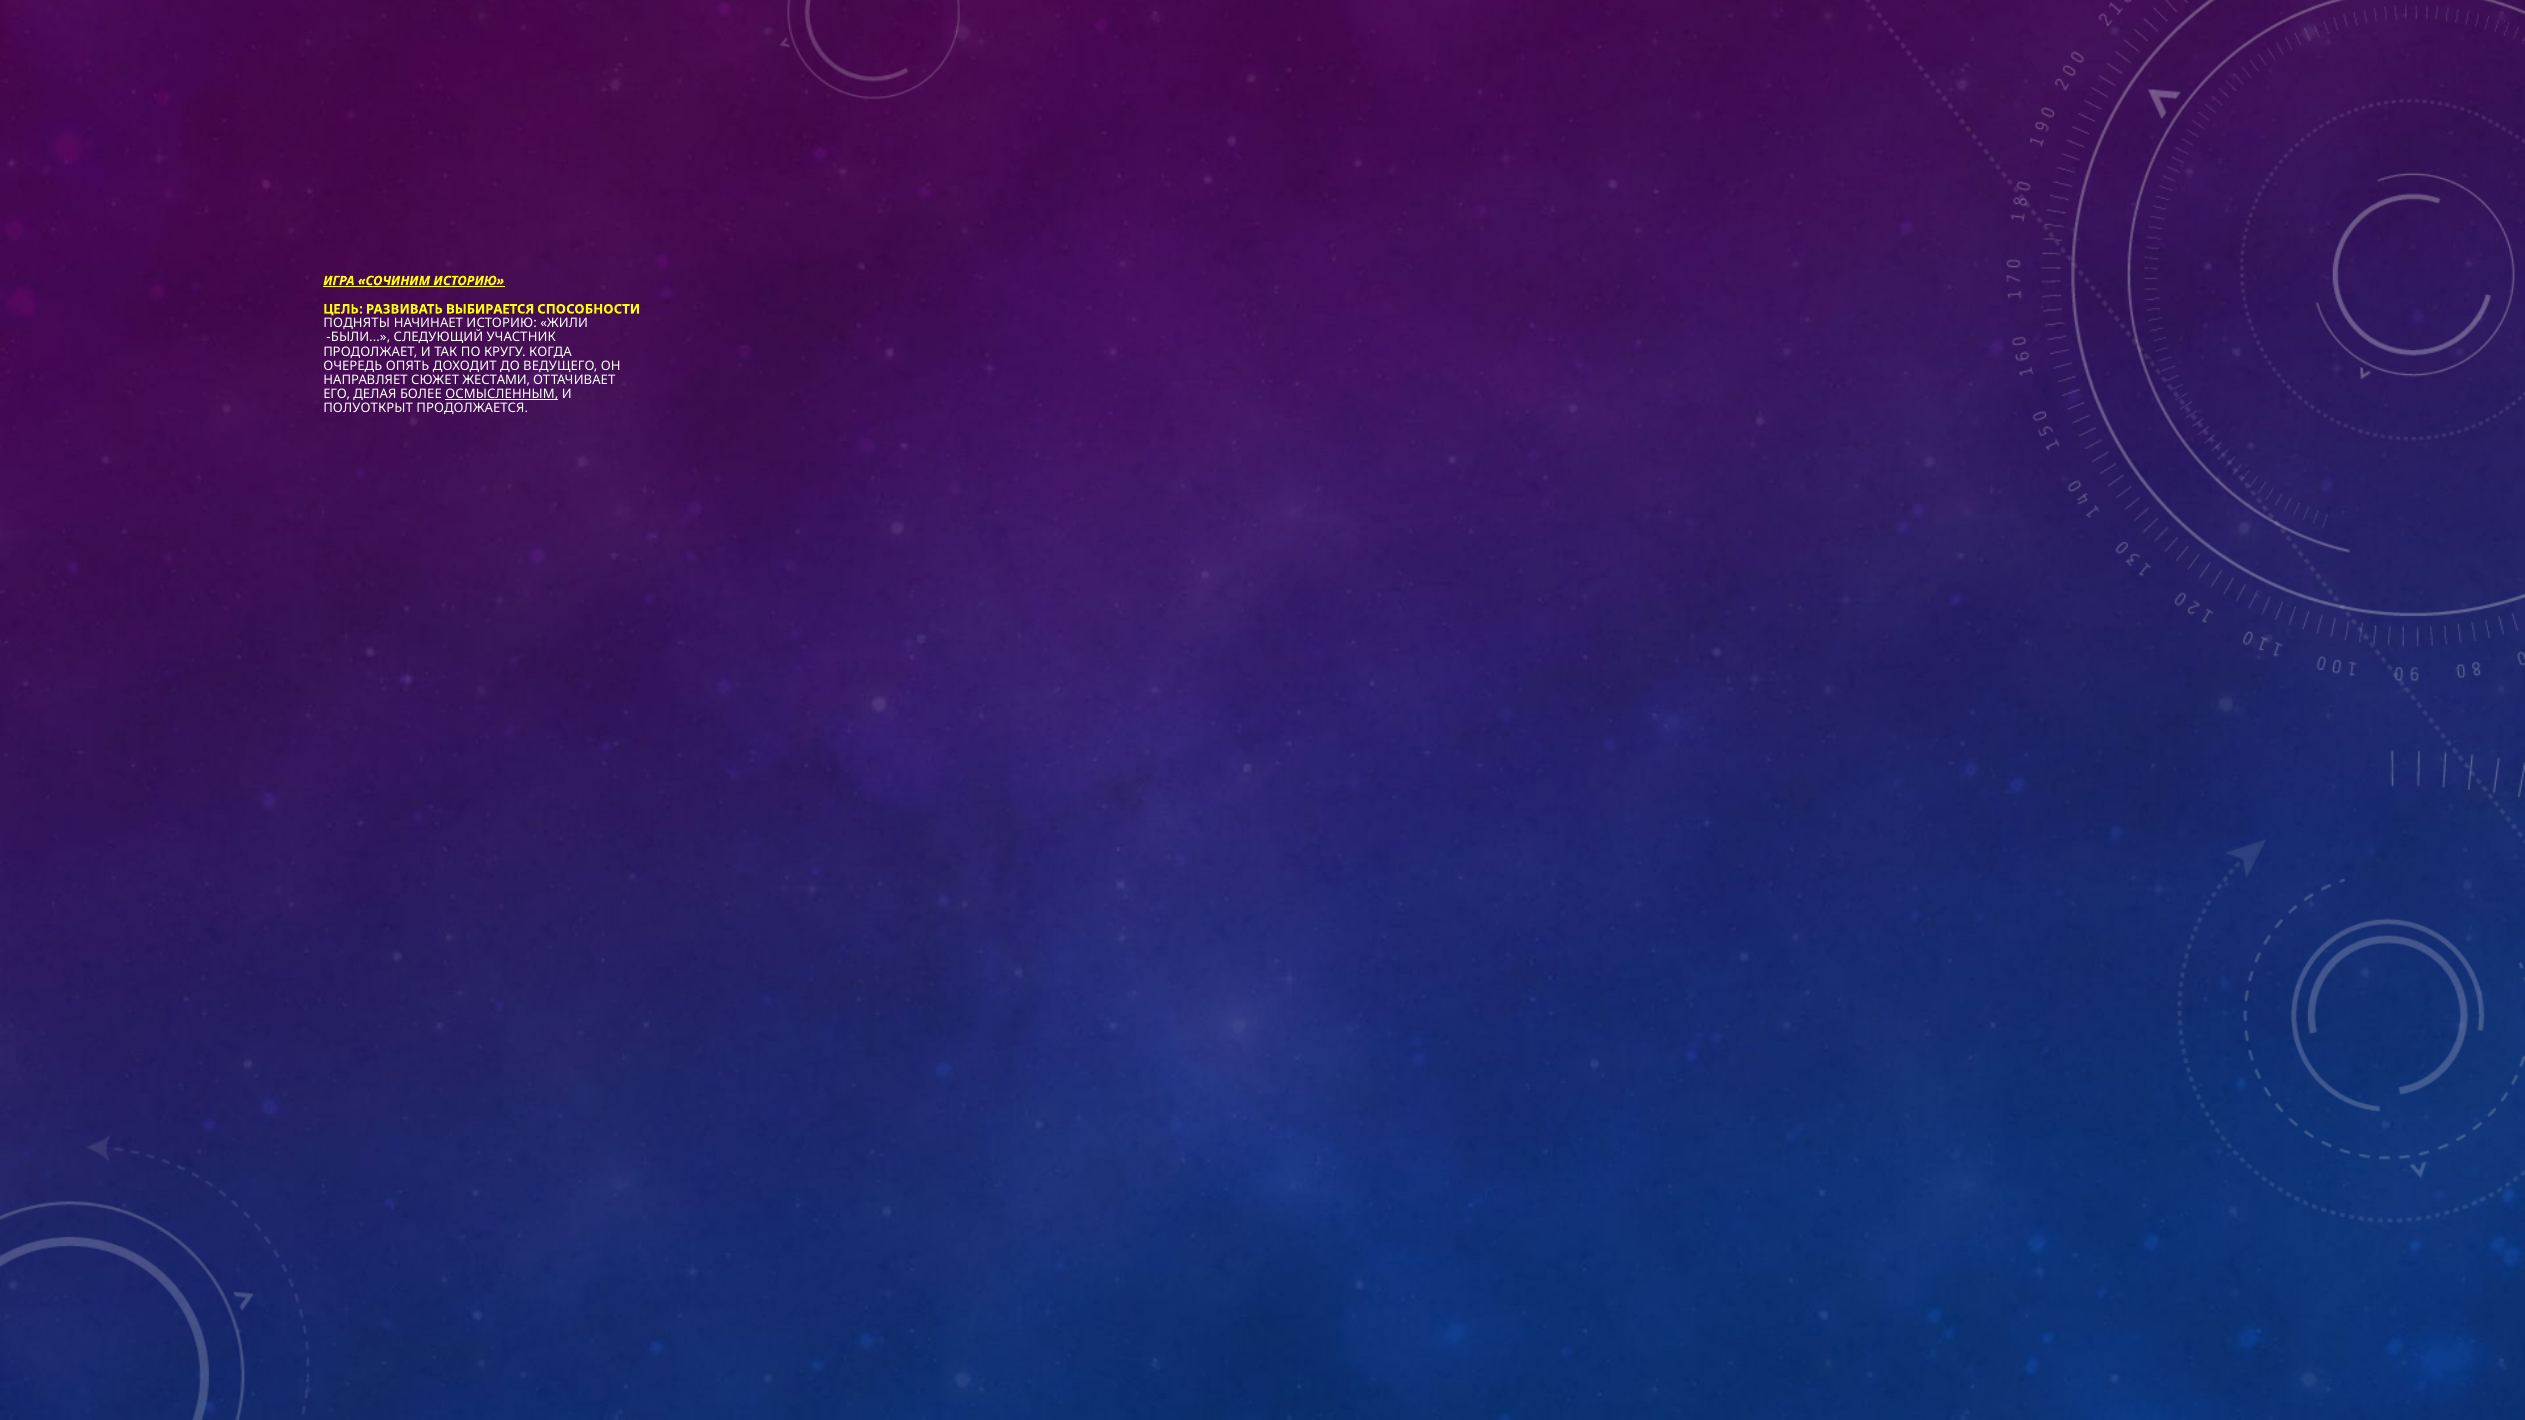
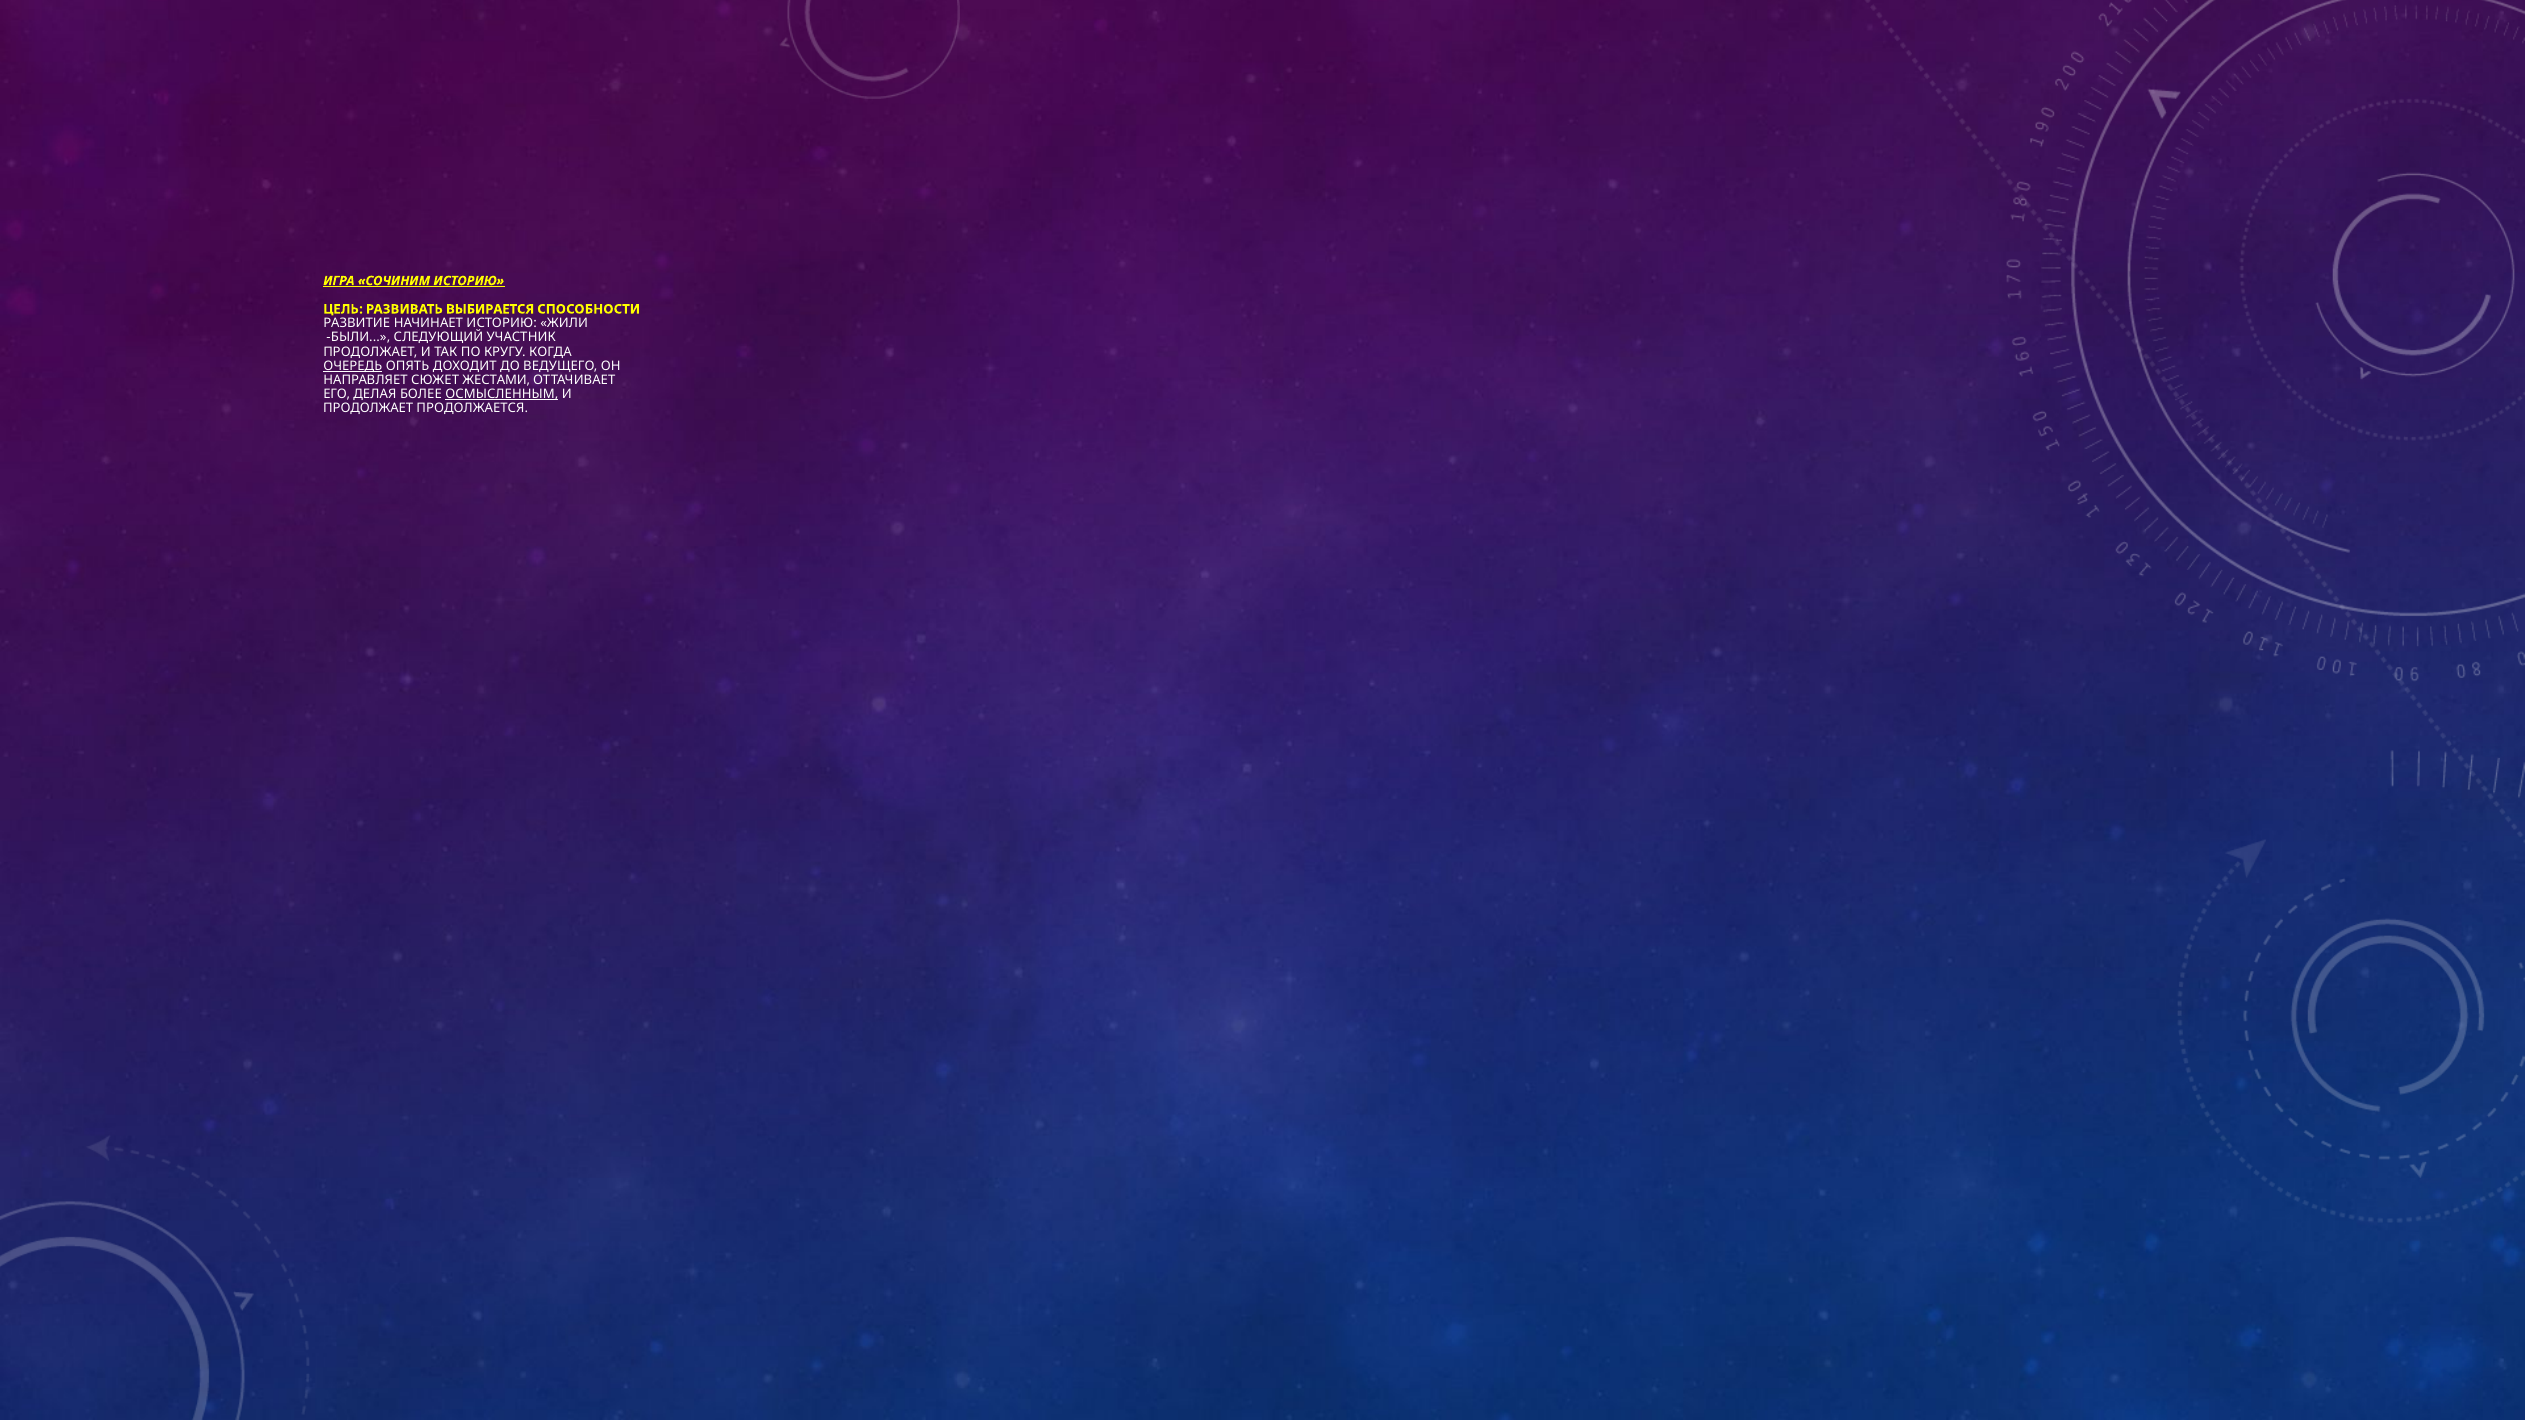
ПОДНЯТЫ: ПОДНЯТЫ -> РАЗВИТИЕ (357, 323)
ОЧЕРЕДЬ underline: none -> present (353, 366)
ПОЛУОТКРЫТ: ПОЛУОТКРЫТ -> ПРОДОЛЖАЕТ (368, 408)
